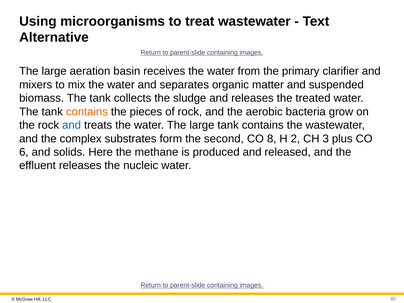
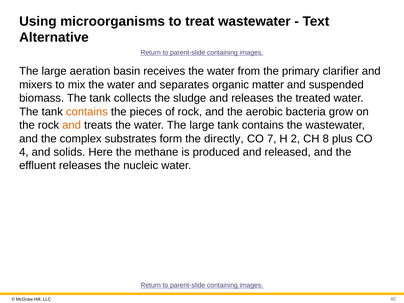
and colour: blue -> orange (72, 125)
second: second -> directly (224, 139)
8: 8 -> 7 (272, 139)
3: 3 -> 8 (326, 139)
6: 6 -> 4 (24, 152)
